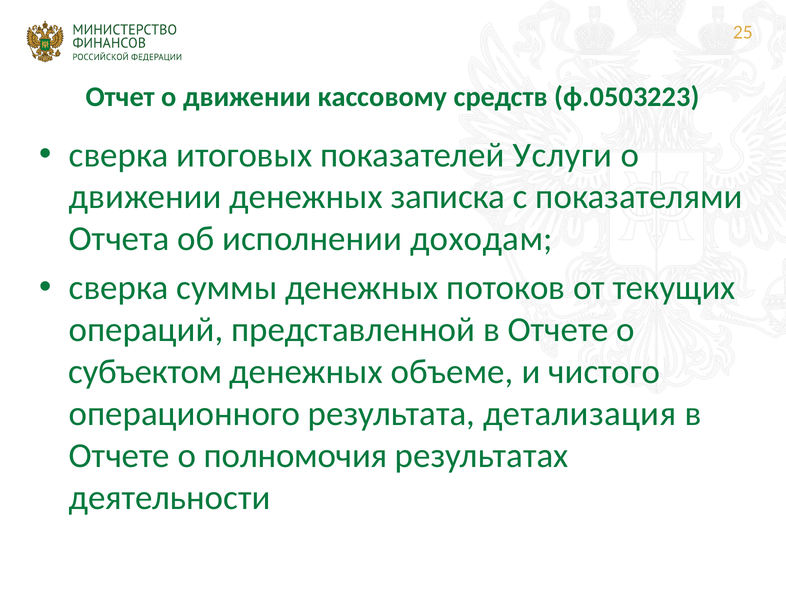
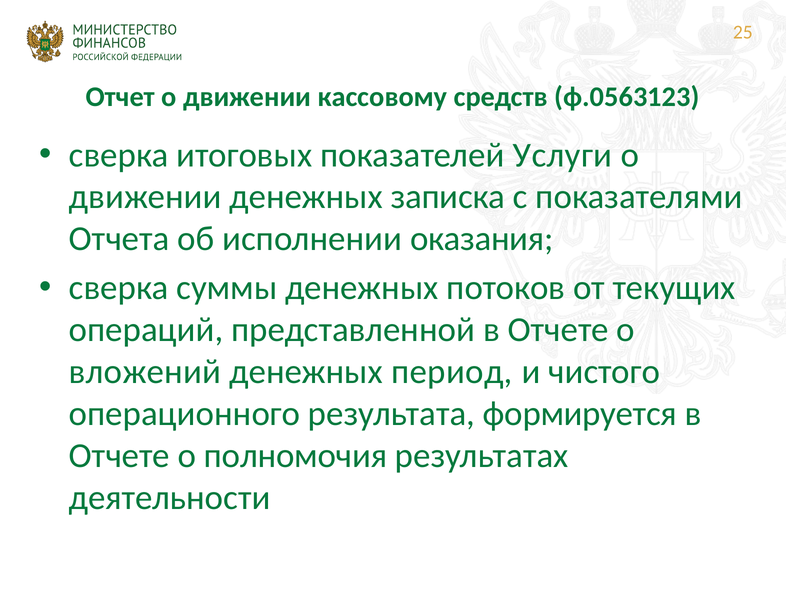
ф.0503223: ф.0503223 -> ф.0563123 (627, 97)
доходам: доходам -> оказания (482, 239)
субъектом: субъектом -> вложений (145, 372)
объеме: объеме -> период (452, 372)
детализация: детализация -> формируется (580, 413)
